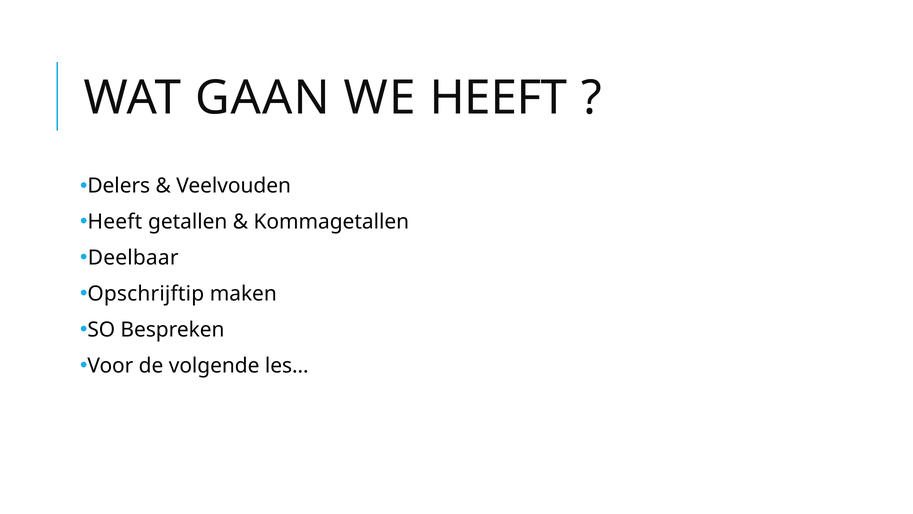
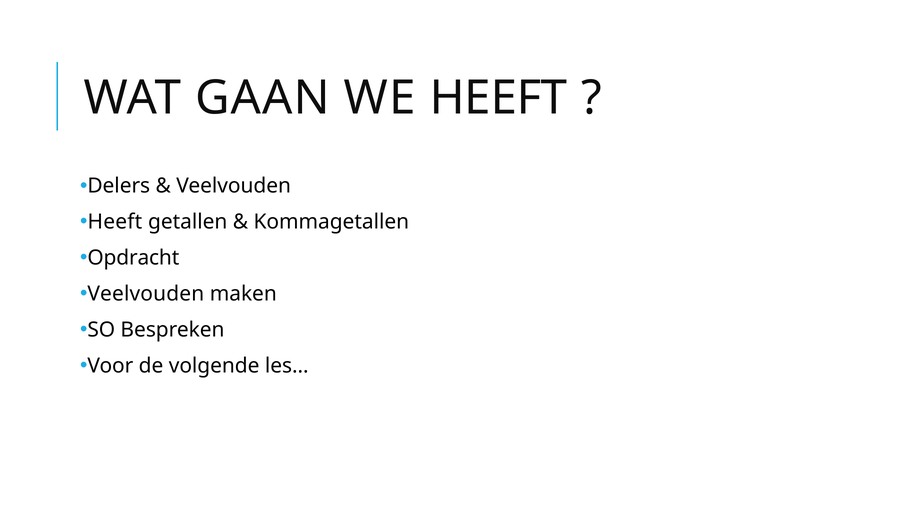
Deelbaar: Deelbaar -> Opdracht (133, 258)
Opschrijftip: Opschrijftip -> Veelvouden (146, 293)
